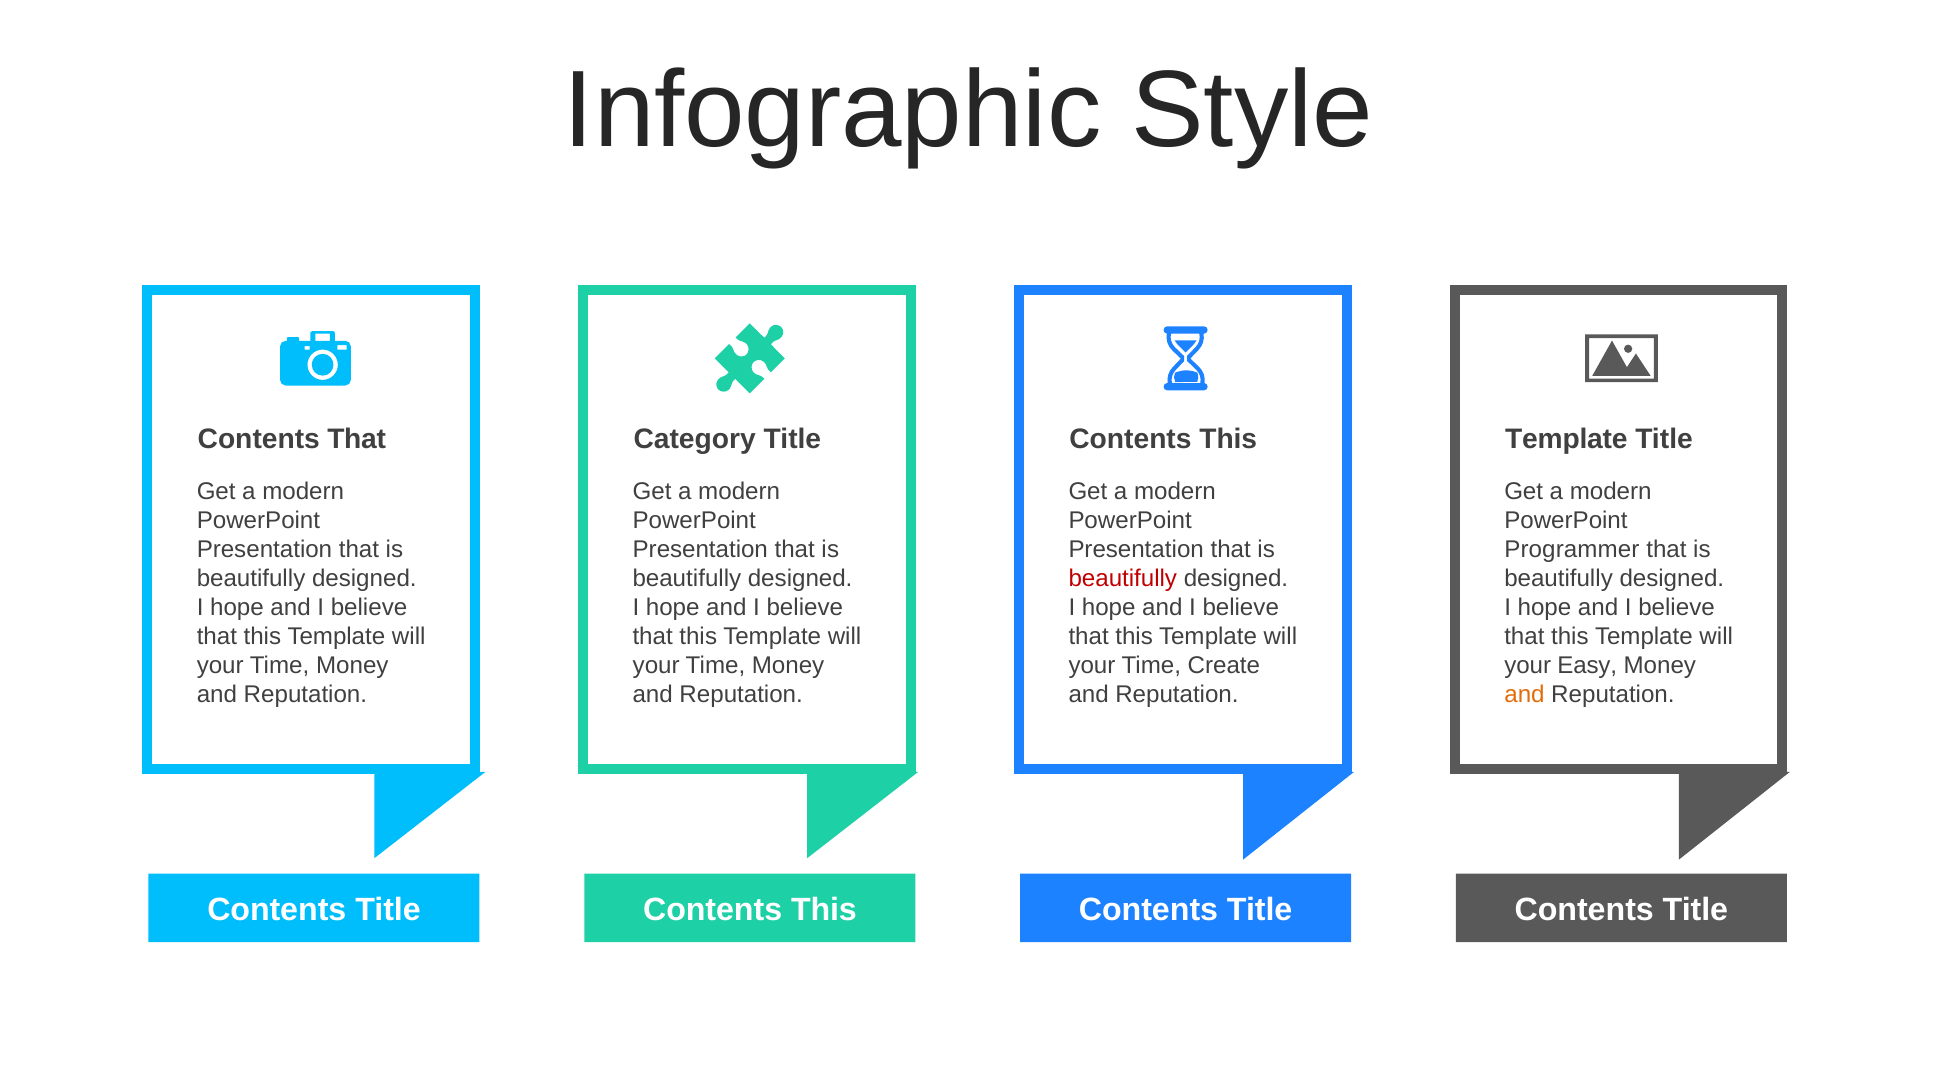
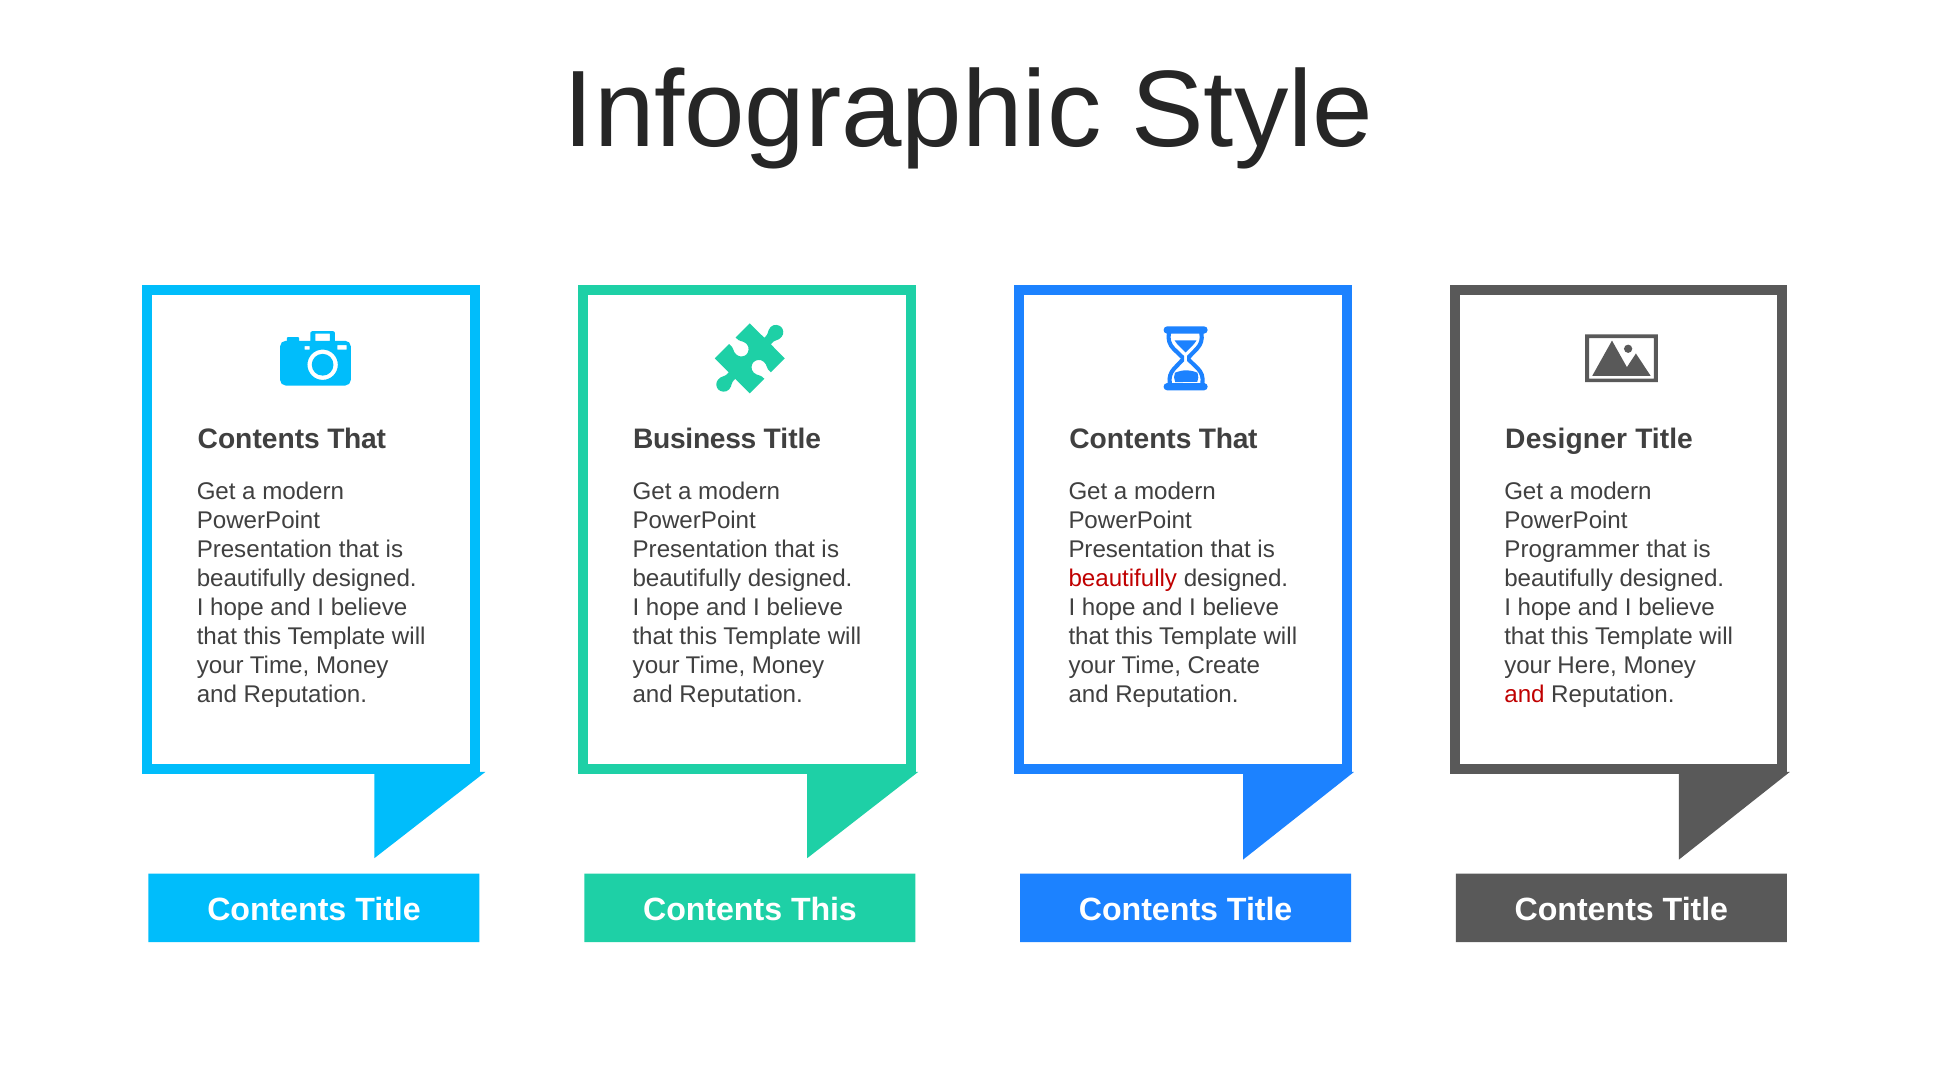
Category: Category -> Business (695, 440)
This: This -> That (1228, 440)
Template: Template -> Designer (1566, 440)
Easy: Easy -> Here (1587, 666)
and colour: orange -> red (1524, 695)
